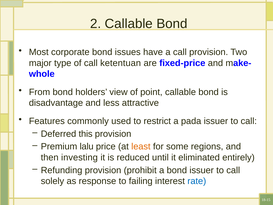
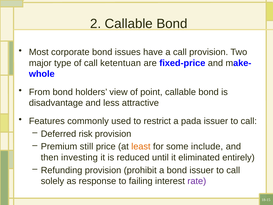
this: this -> risk (86, 134)
lalu: lalu -> still (87, 146)
regions: regions -> include (207, 146)
rate colour: blue -> purple (197, 181)
